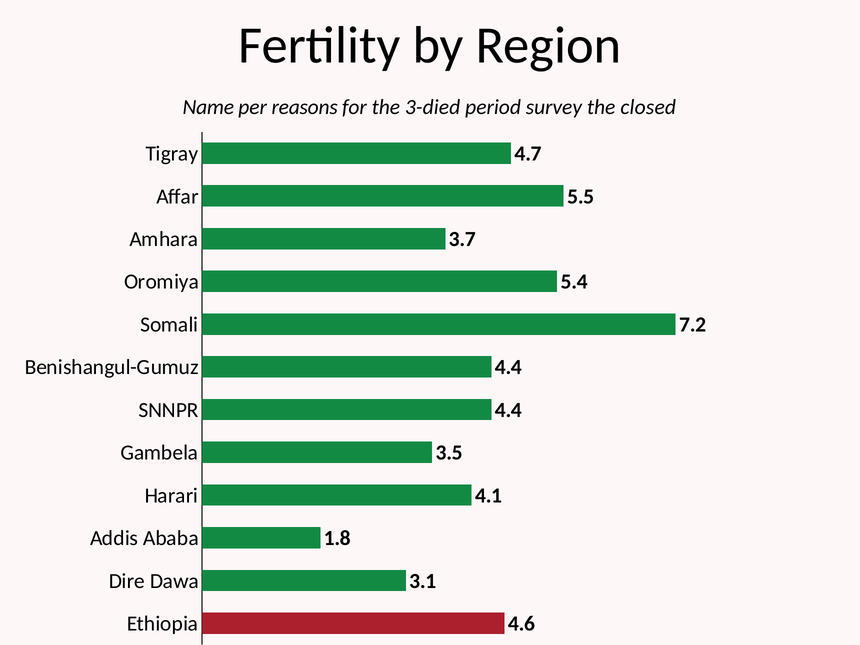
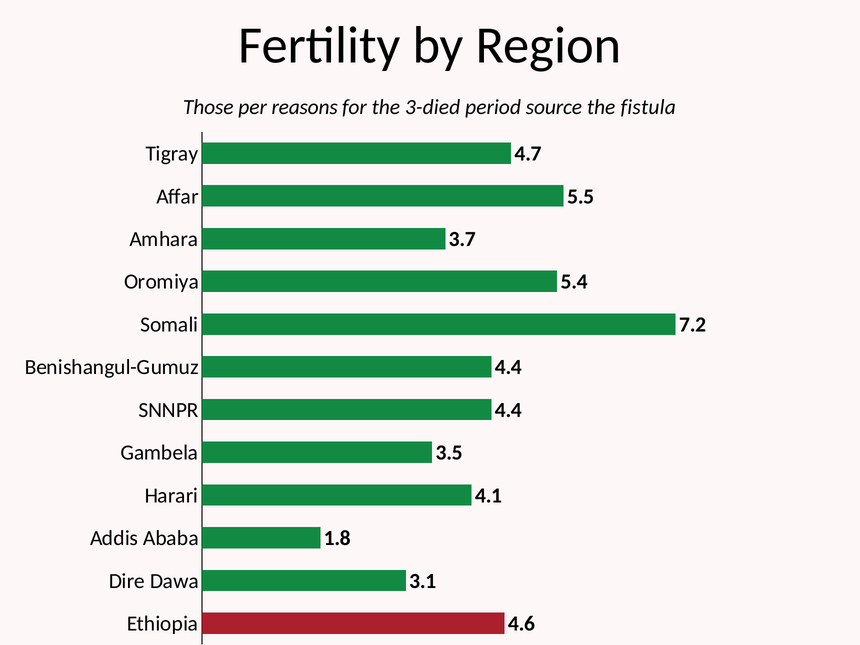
Name: Name -> Those (208, 107)
survey: survey -> source (554, 107)
closed: closed -> fistula (648, 107)
